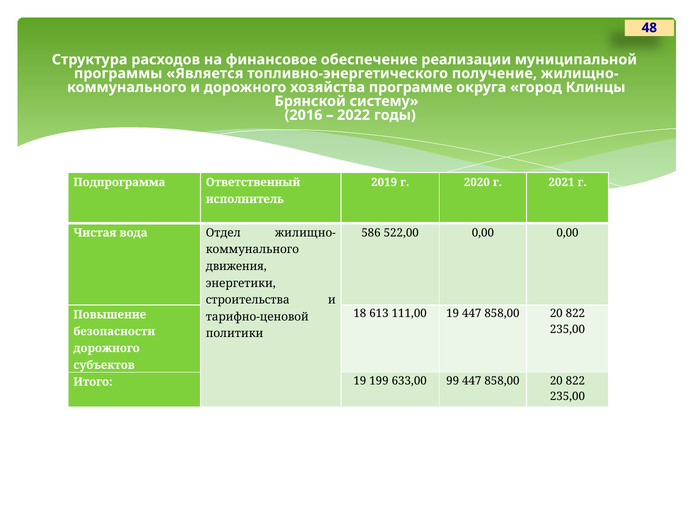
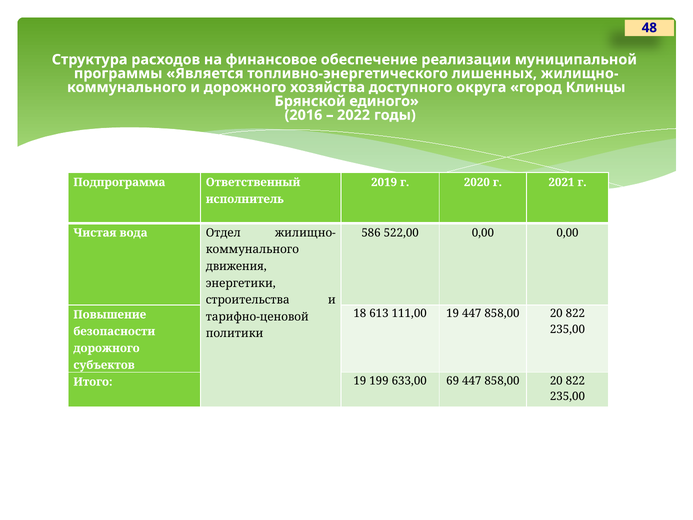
получение: получение -> лишенных (494, 73)
программе: программе -> доступного (411, 87)
систему: систему -> единого (384, 101)
99: 99 -> 69 (453, 381)
